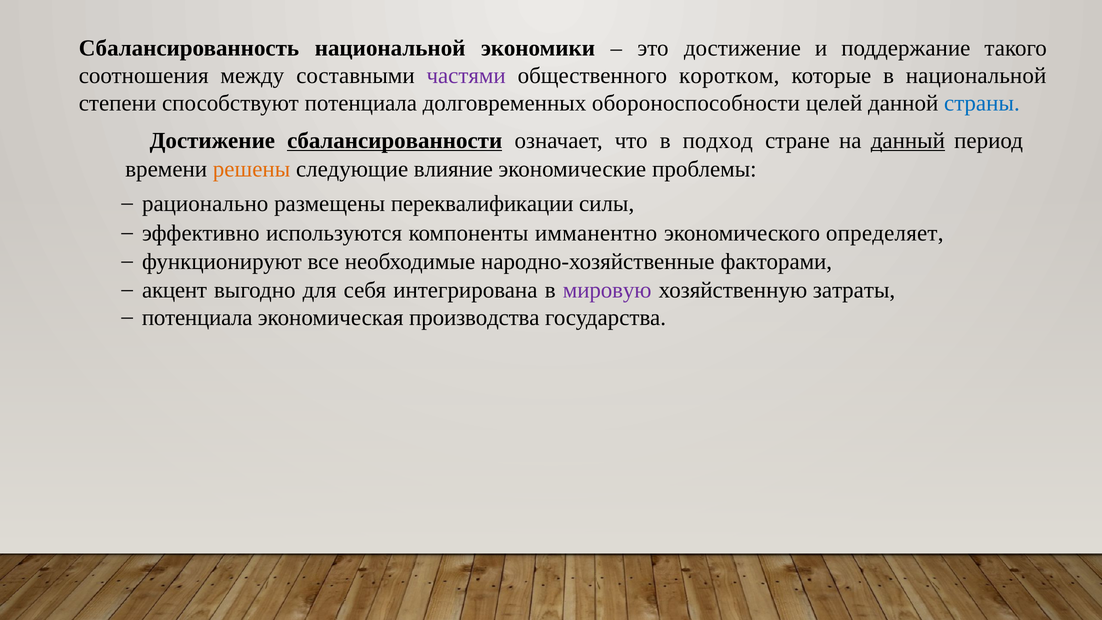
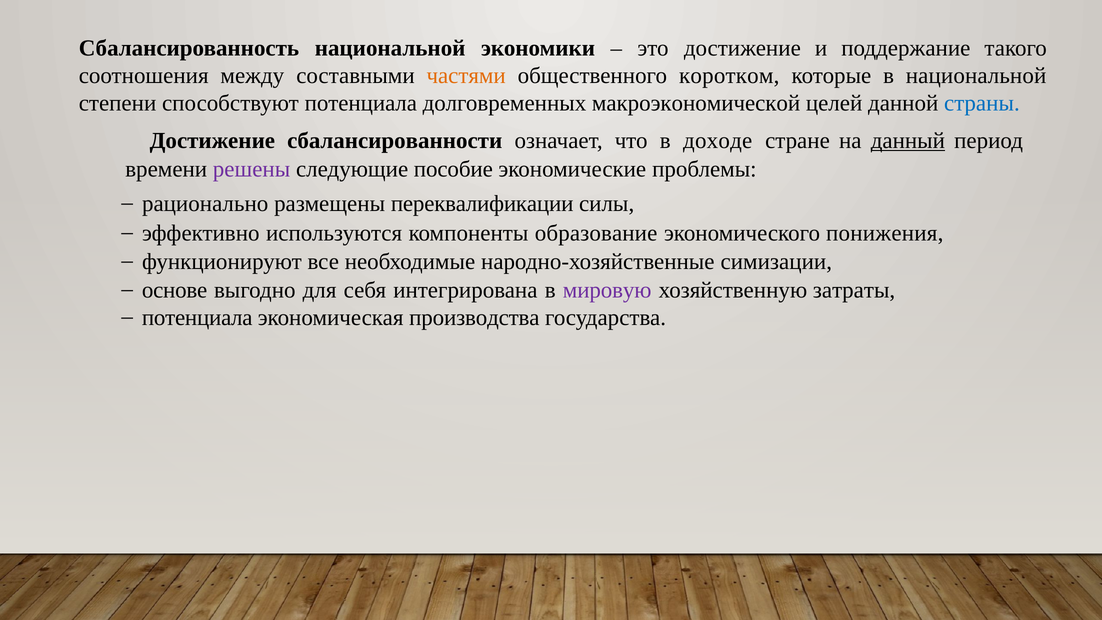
частями colour: purple -> orange (466, 76)
обороноспособности: обороноспособности -> макроэкономической (696, 103)
сбалансированности underline: present -> none (395, 141)
подход: подход -> доходе (718, 141)
решены colour: orange -> purple (252, 169)
влияние: влияние -> пособие (453, 169)
имманентно: имманентно -> образование (596, 233)
определяет: определяет -> понижения (885, 233)
факторами: факторами -> симизации (776, 261)
акцент: акцент -> основе (175, 290)
